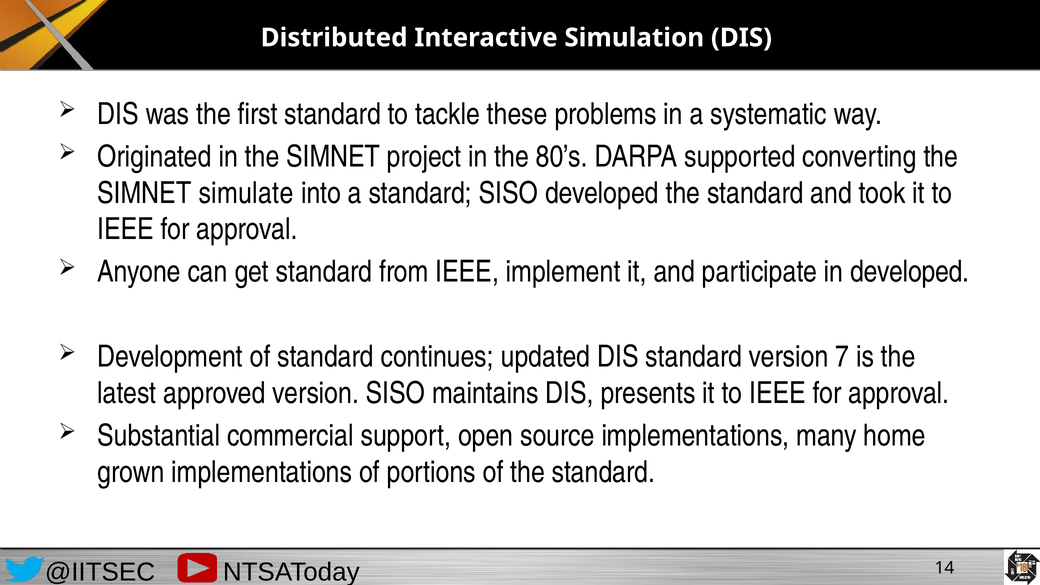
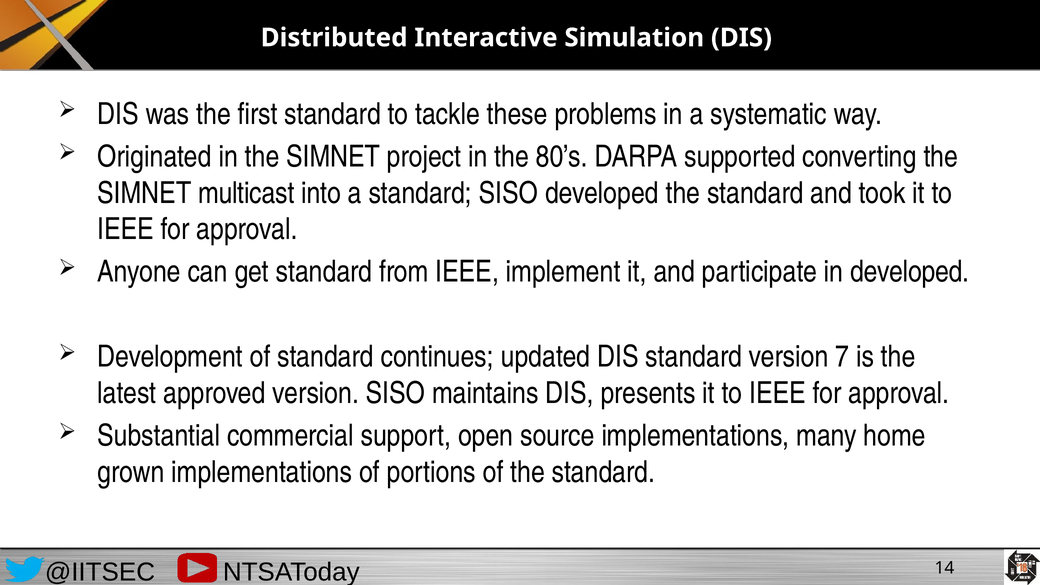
simulate: simulate -> multicast (246, 193)
